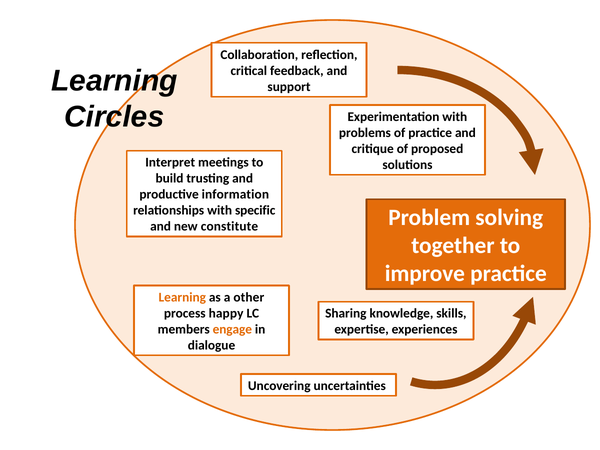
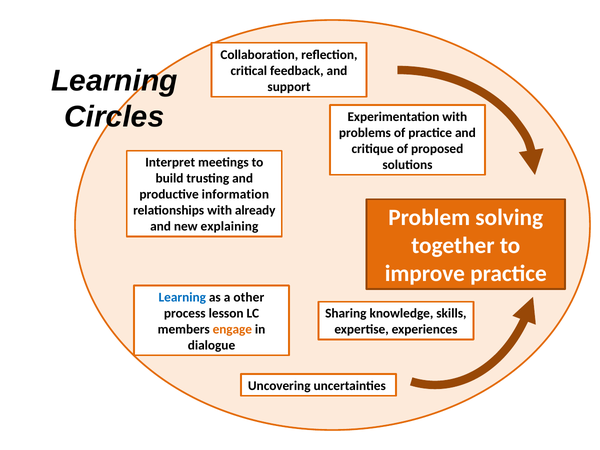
specific: specific -> already (255, 211)
constitute: constitute -> explaining (229, 227)
Learning colour: orange -> blue (182, 297)
happy: happy -> lesson (226, 313)
